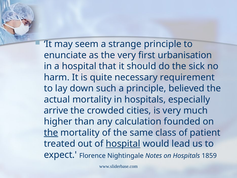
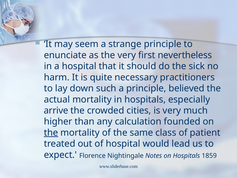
urbanisation: urbanisation -> nevertheless (185, 55)
requirement: requirement -> practitioners (187, 77)
hospital underline: present -> none (123, 144)
